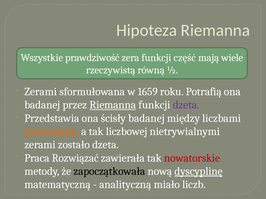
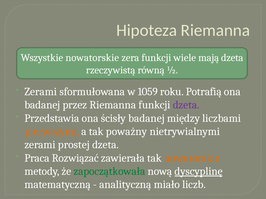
Wszystkie prawdziwość: prawdziwość -> nowatorskie (92, 58)
część: część -> wiele (185, 58)
mają wiele: wiele -> dzeta (232, 58)
1659: 1659 -> 1059 (148, 92)
Riemanna underline: present -> none (113, 105)
liczbowej: liczbowej -> poważny (127, 132)
zostało: zostało -> prostej (74, 145)
nowatorskie colour: red -> orange (192, 158)
zapoczątkowała colour: black -> green (109, 172)
